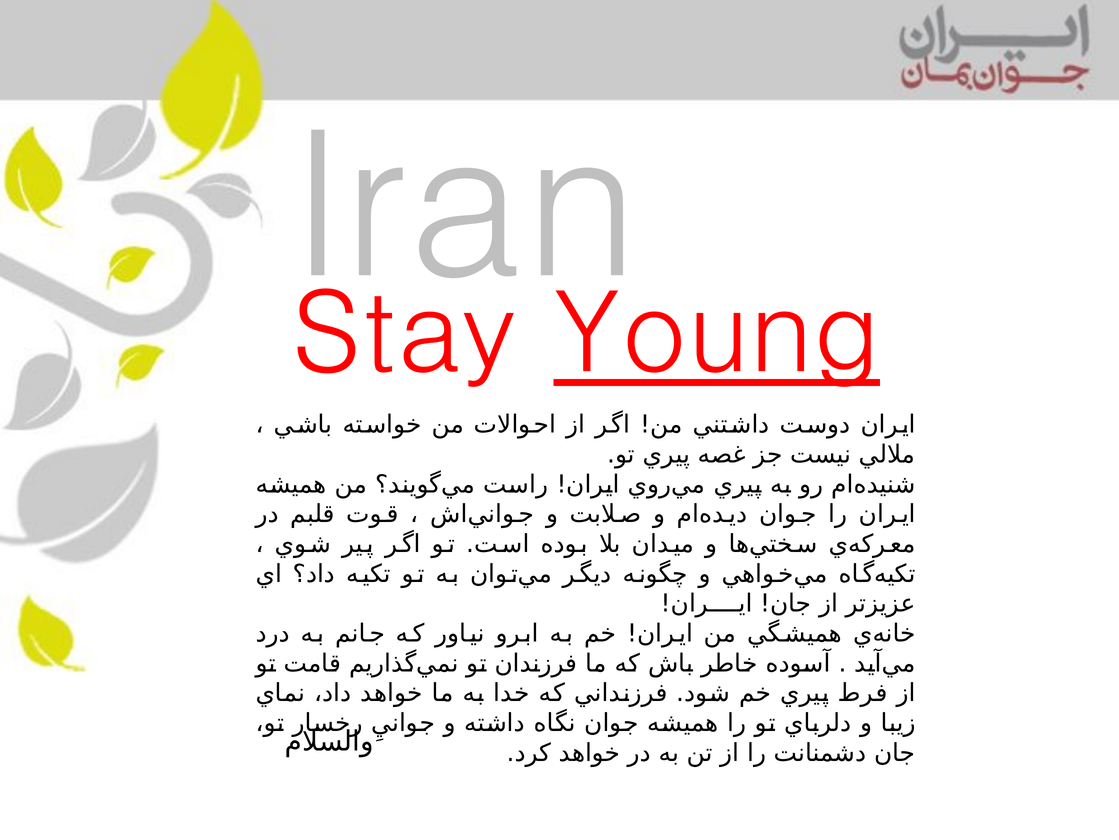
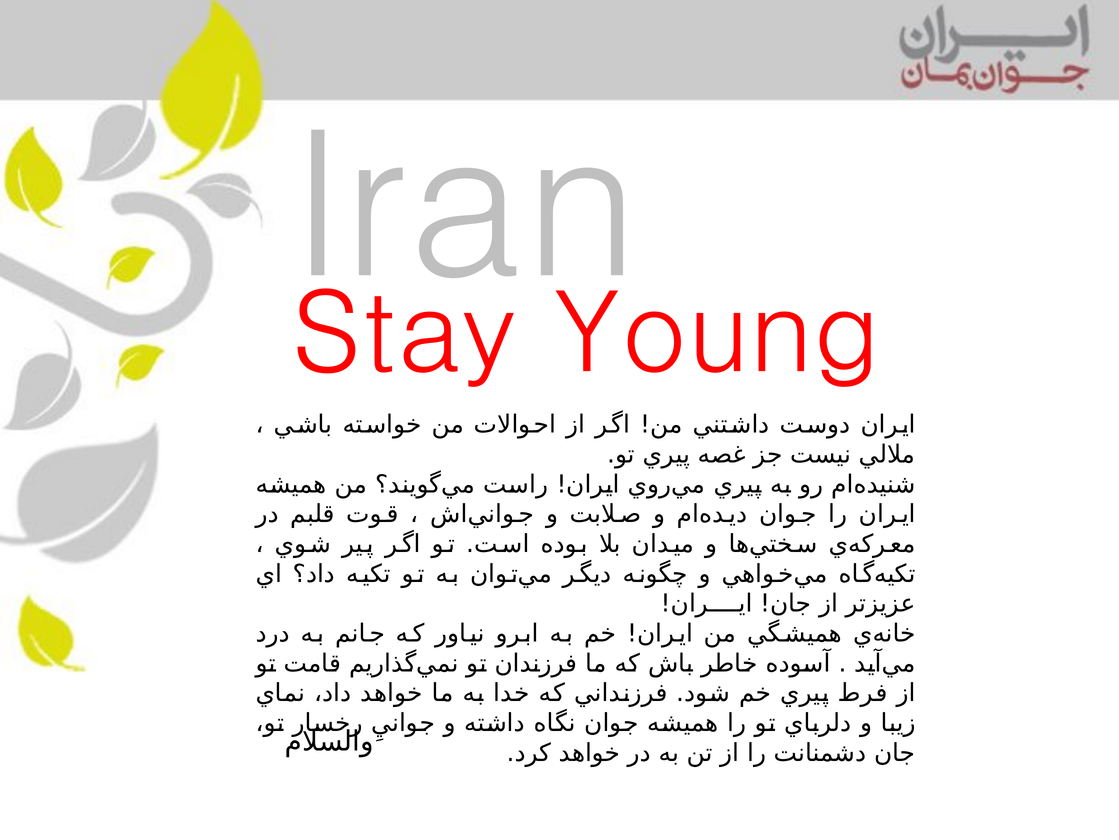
Young underline: present -> none (717, 334)
